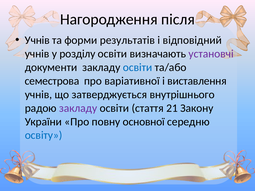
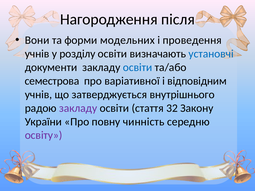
Учнів: Учнів -> Вони (37, 40)
результатів: результатів -> модельних (127, 40)
відповідний: відповідний -> проведення (192, 40)
установчі colour: purple -> blue (211, 54)
виставлення: виставлення -> відповідним (197, 81)
21: 21 -> 32 (172, 108)
основної: основної -> чинність (144, 122)
освіту colour: blue -> purple (44, 135)
